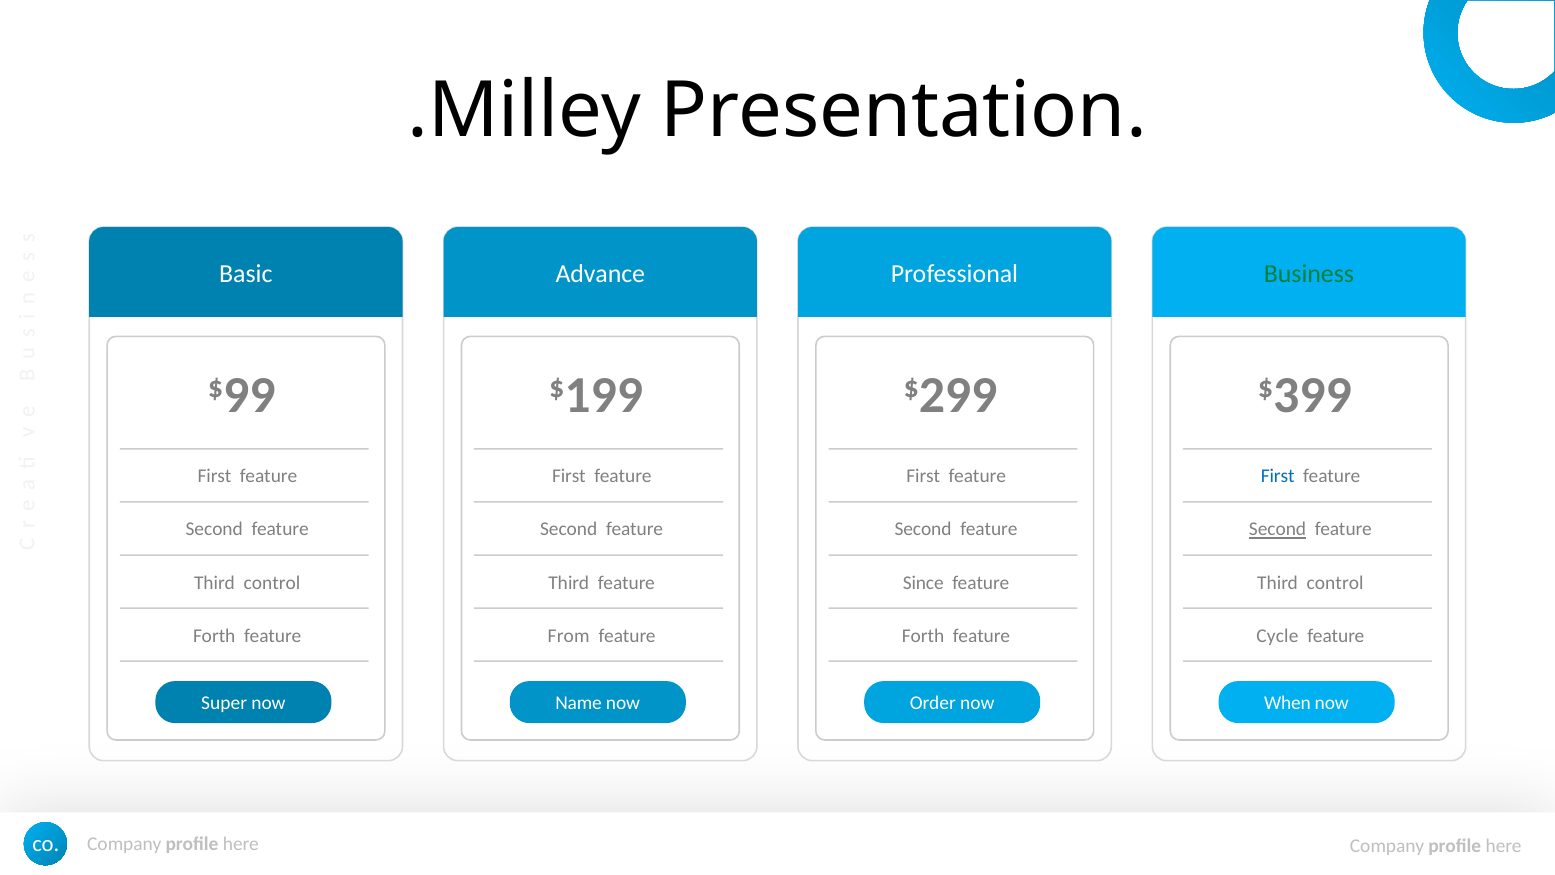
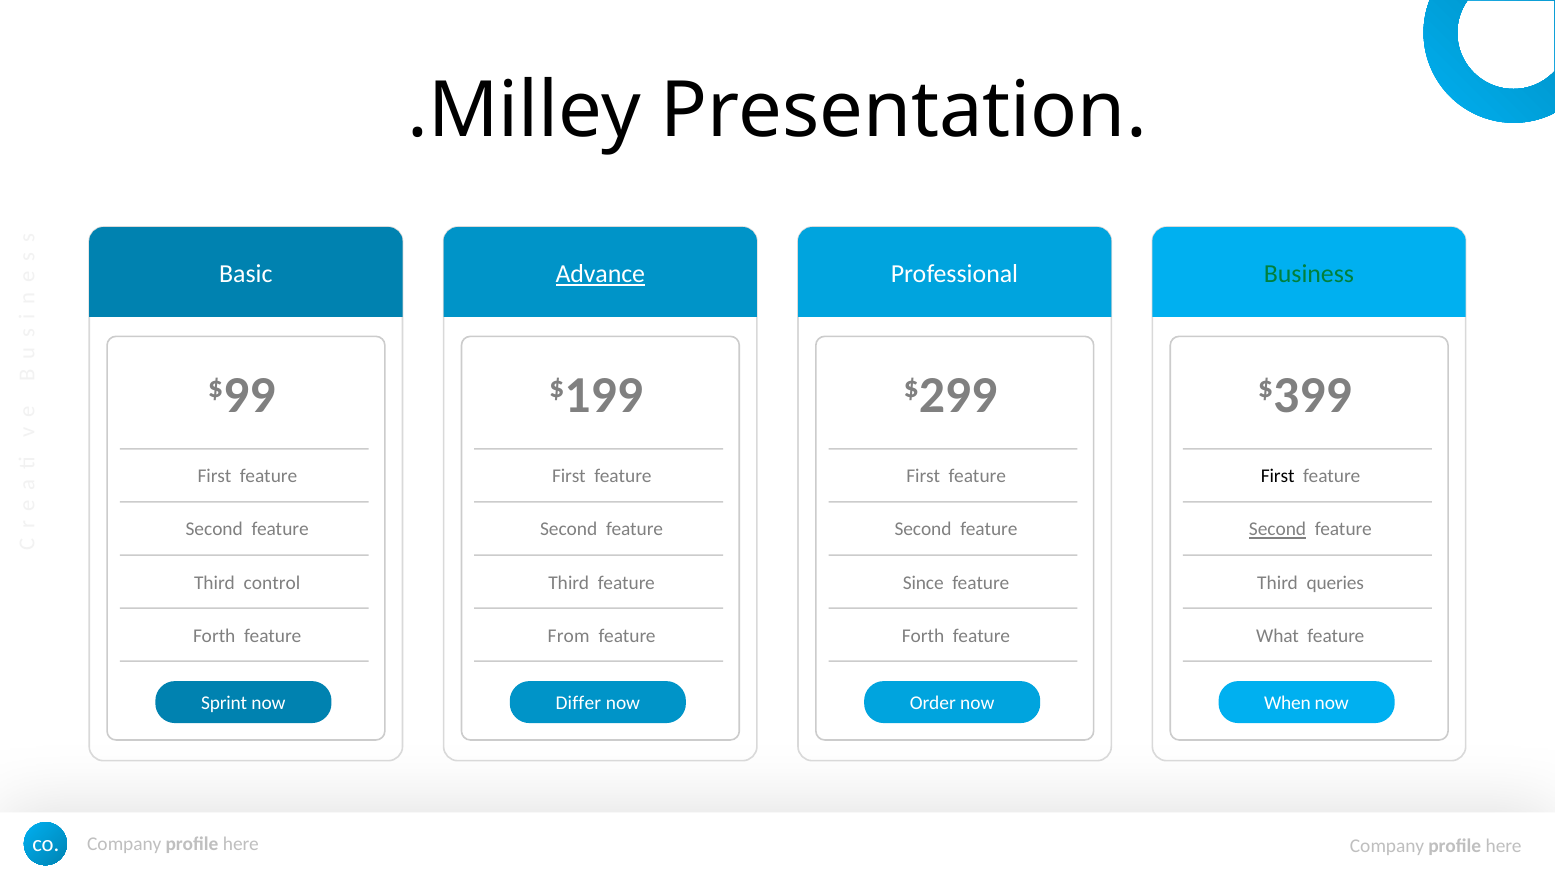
Advance underline: none -> present (600, 274)
First colour: blue -> black (1278, 476)
control: control -> queries (1335, 582)
Cycle: Cycle -> What (1278, 635)
Super: Super -> Sprint (224, 703)
Name: Name -> Differ (578, 703)
